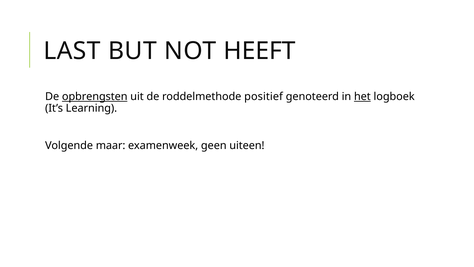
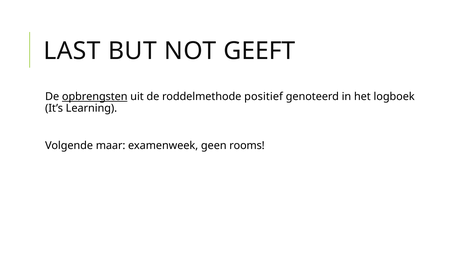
HEEFT: HEEFT -> GEEFT (260, 51)
het underline: present -> none (362, 96)
uiteen: uiteen -> rooms (247, 145)
